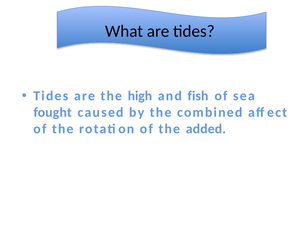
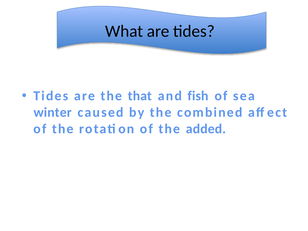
high: high -> that (140, 96)
fought: fought -> winter (53, 112)
